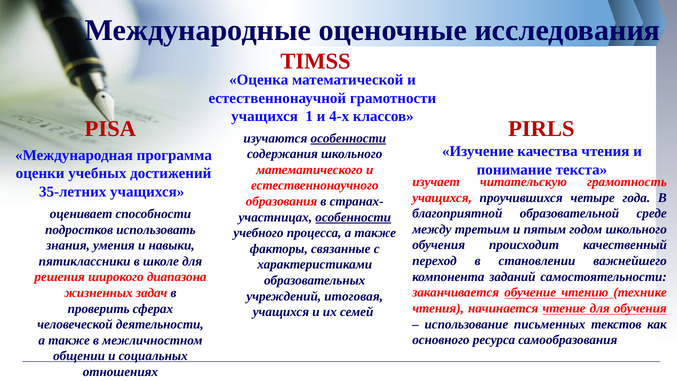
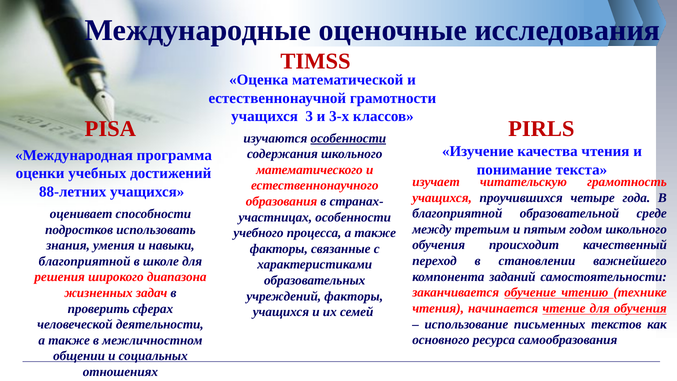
1: 1 -> 3 (309, 116)
4-х: 4-х -> 3-х (339, 116)
35-летних: 35-летних -> 88-летних (73, 192)
особенности underline: present -> none (353, 217)
пятиклассники: пятиклассники -> благоприятной (85, 261)
учреждений итоговая: итоговая -> факторы (354, 296)
